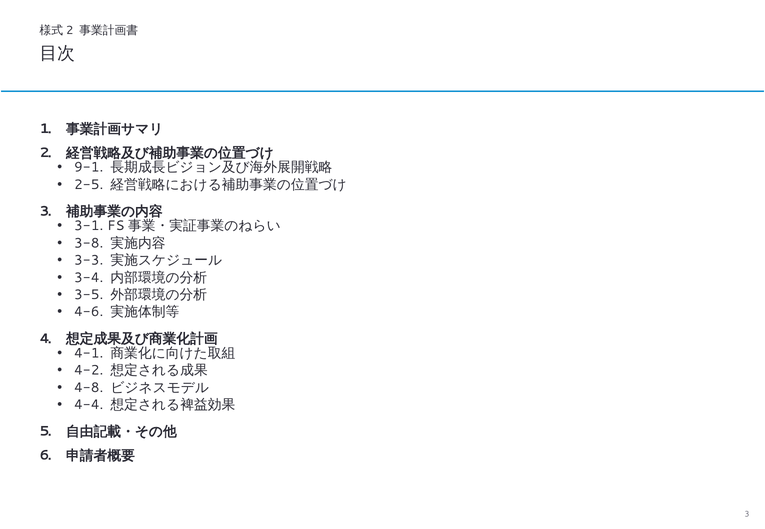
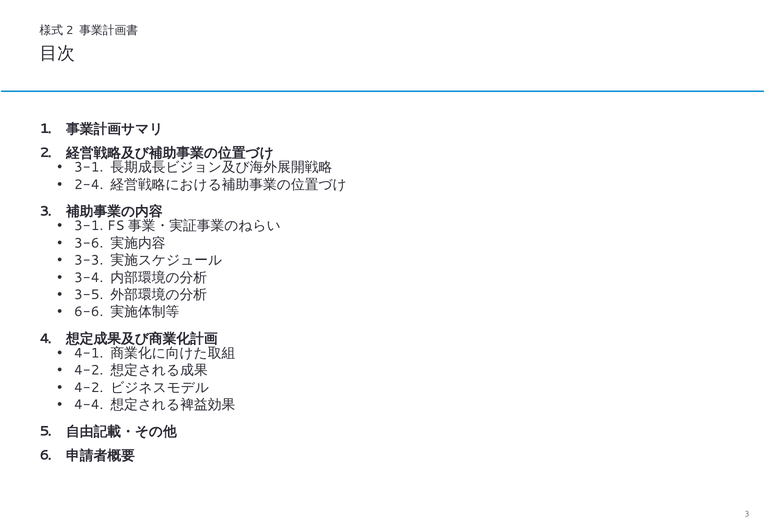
9-1: 9-1 -> 3-1 (89, 168)
2-5: 2-5 -> 2-4 (89, 185)
3-8: 3-8 -> 3-6 (89, 243)
4-6: 4-6 -> 6-6 (89, 312)
4-8: 4-8 -> 4-2 (89, 388)
